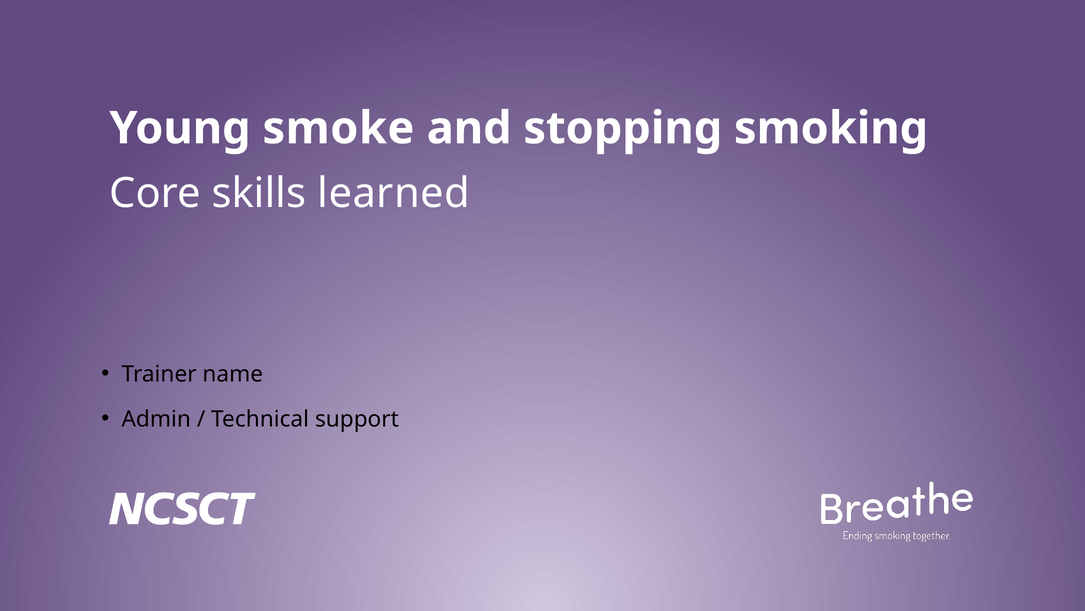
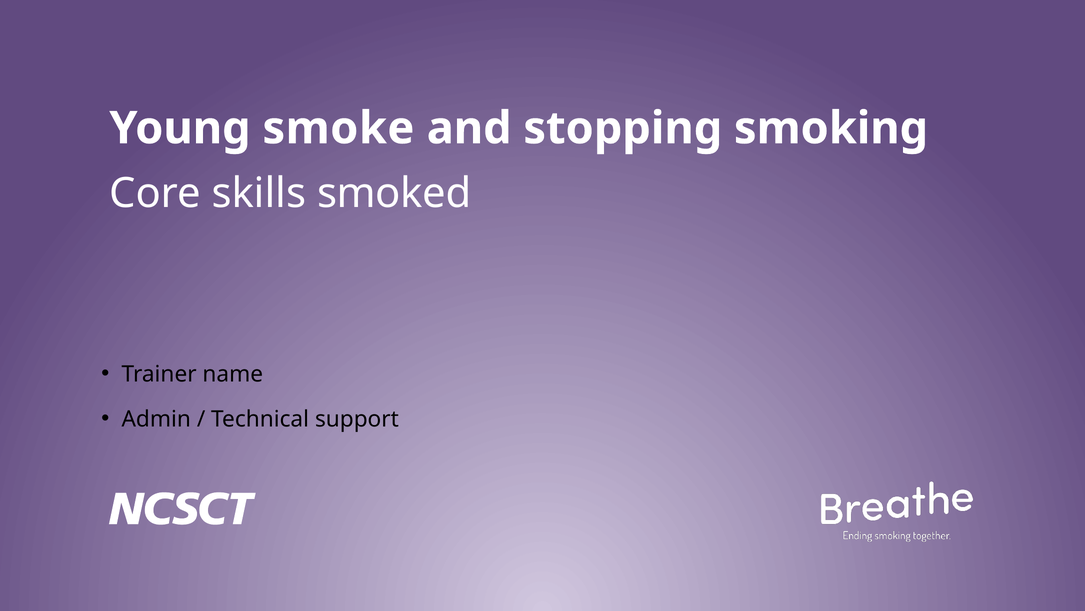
learned: learned -> smoked (394, 193)
